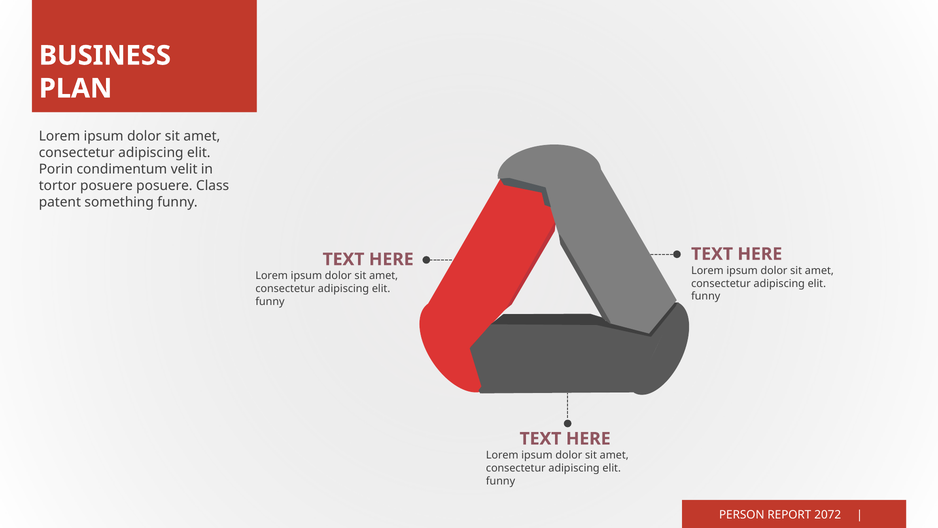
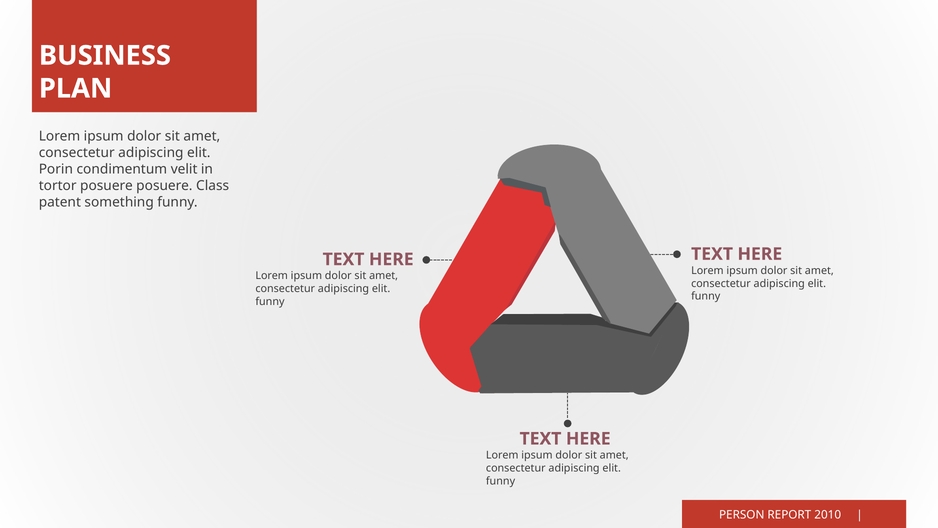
2072: 2072 -> 2010 (828, 514)
